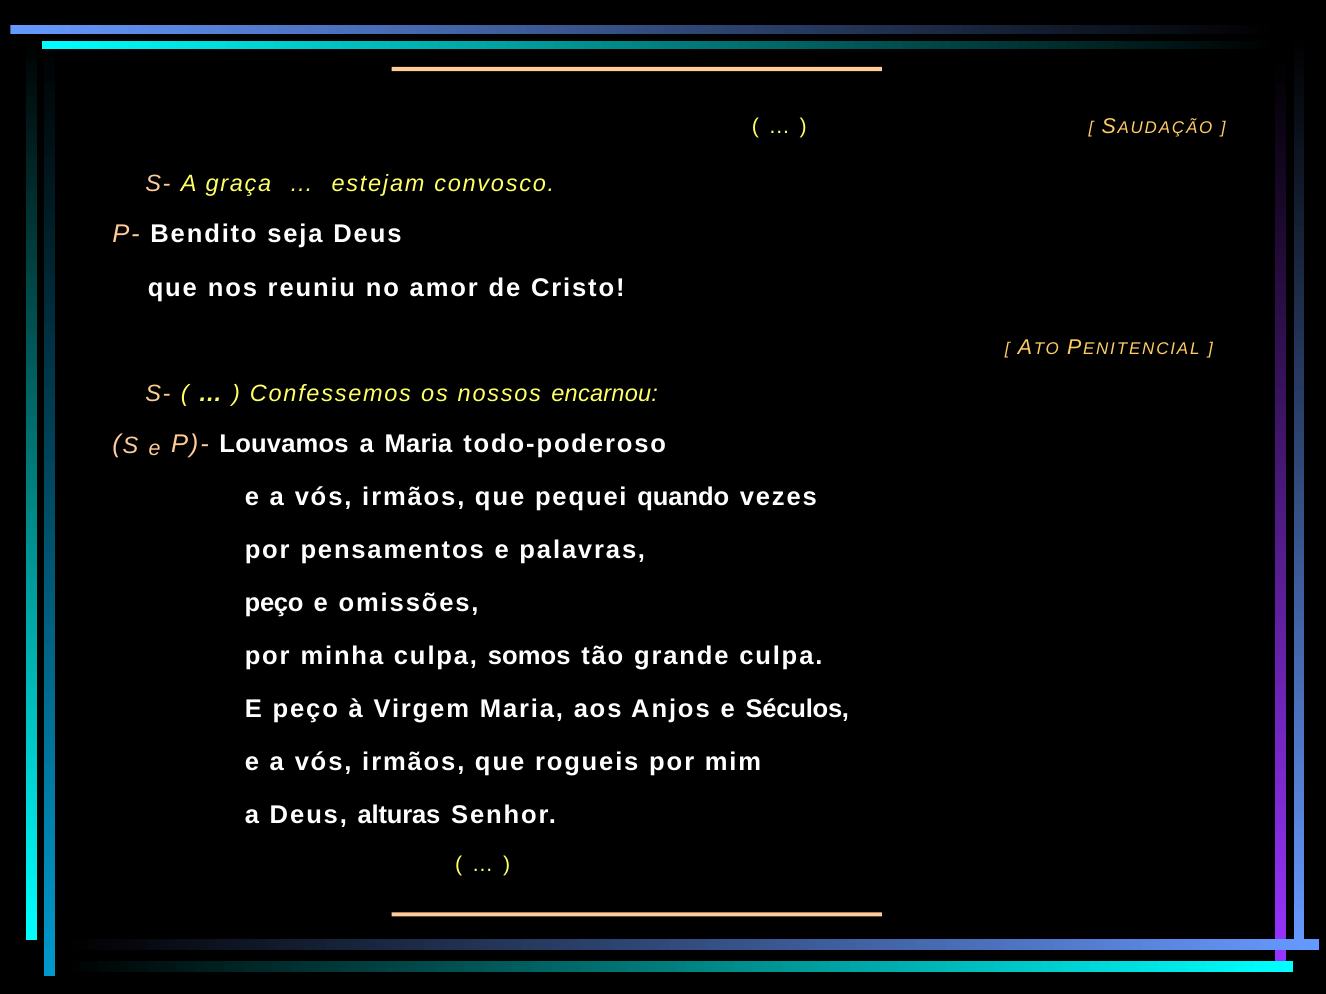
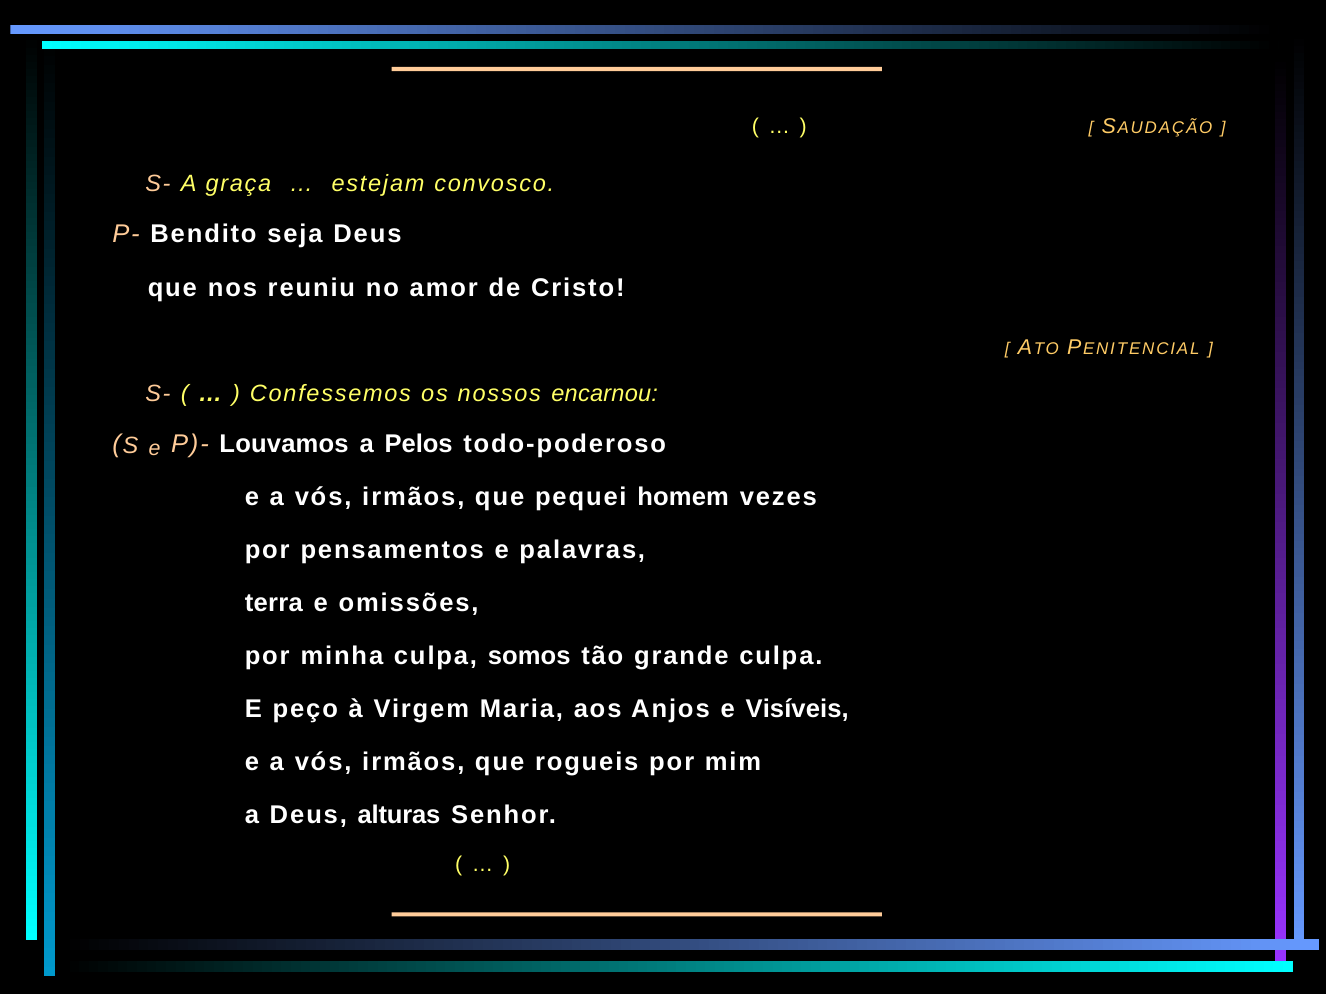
a Maria: Maria -> Pelos (419, 445)
quando: quando -> homem (683, 498)
peço: peço -> terra (274, 604)
Séculos: Séculos -> Visíveis (797, 710)
